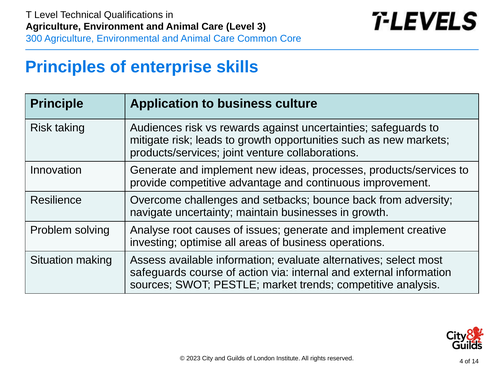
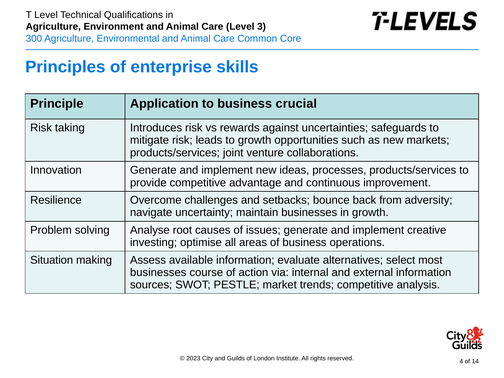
culture: culture -> crucial (296, 104)
Audiences: Audiences -> Introduces (156, 128)
safeguards: safeguards -> businesses (158, 272)
